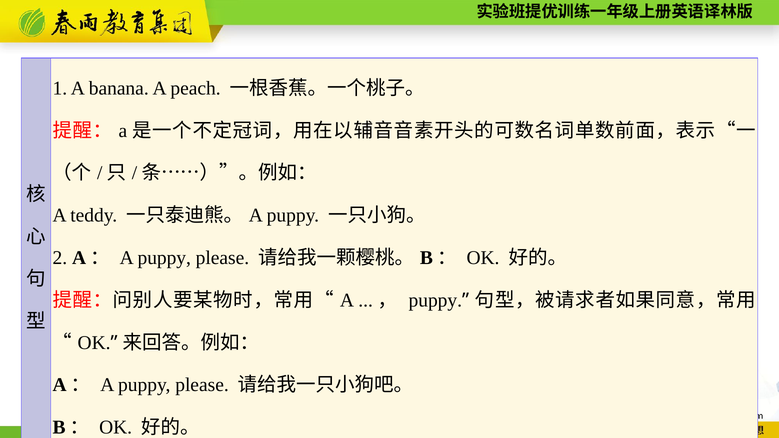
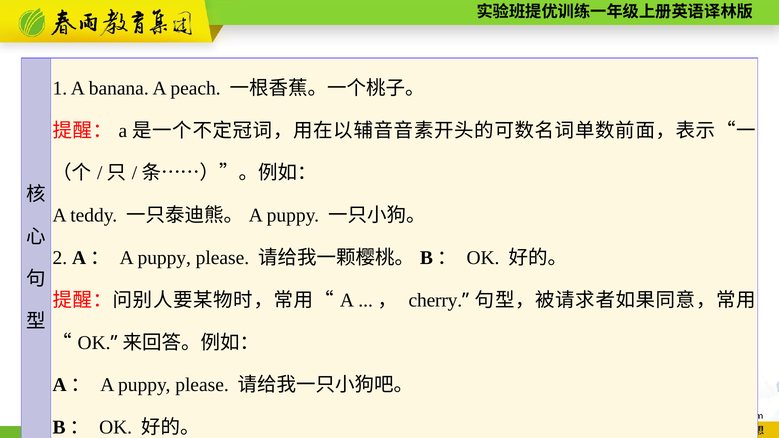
puppy: puppy -> cherry (435, 300)
